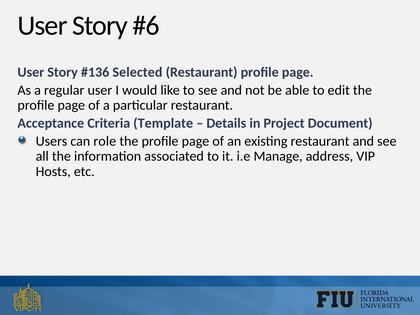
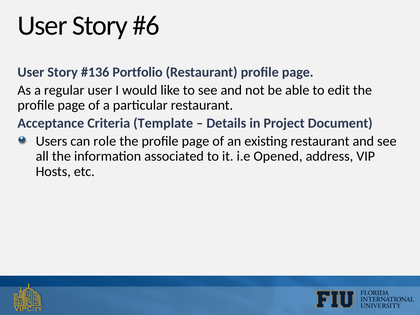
Selected: Selected -> Portfolio (138, 72)
Manage: Manage -> Opened (278, 156)
